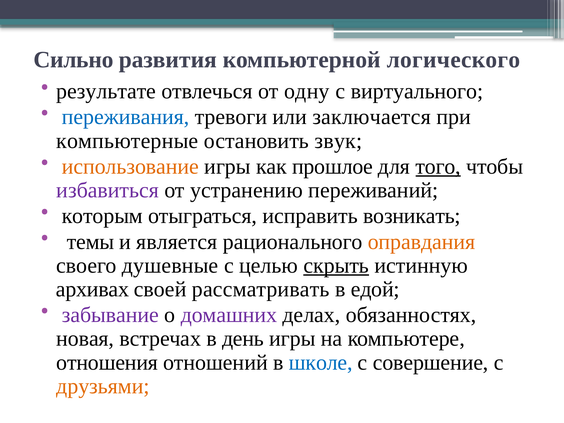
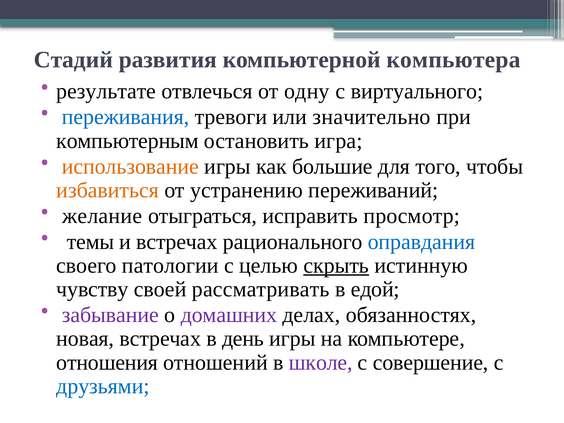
Сильно: Сильно -> Стадий (73, 60)
логического: логического -> компьютера (454, 60)
заключается: заключается -> значительно (372, 117)
компьютерные: компьютерные -> компьютерным (127, 141)
звук: звук -> игра (338, 141)
прошлое: прошлое -> большие (332, 167)
того underline: present -> none (438, 167)
избавиться colour: purple -> orange (108, 190)
которым: которым -> желание (102, 216)
возникать: возникать -> просмотр (412, 216)
и является: является -> встречах (177, 242)
оправдания colour: orange -> blue (422, 242)
душевные: душевные -> патологии (170, 266)
архивах: архивах -> чувству (92, 289)
школе colour: blue -> purple (321, 362)
друзьями colour: orange -> blue (103, 386)
